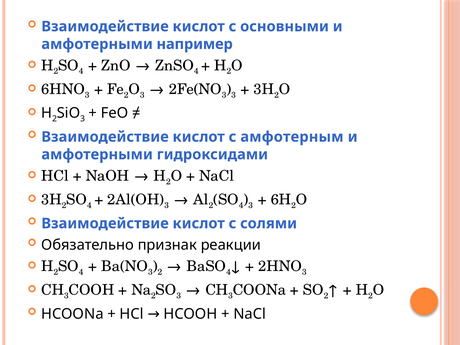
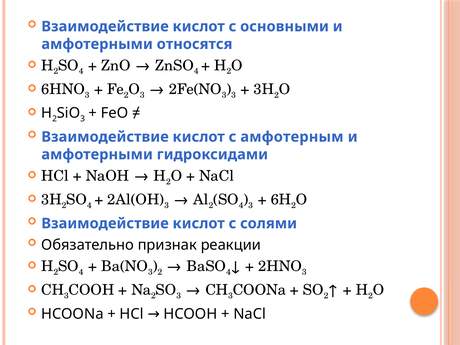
например: например -> относятся (195, 44)
